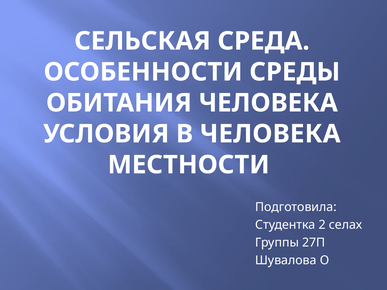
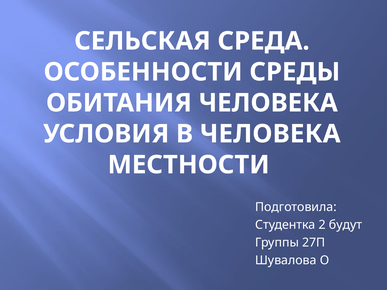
селах: селах -> будут (346, 225)
